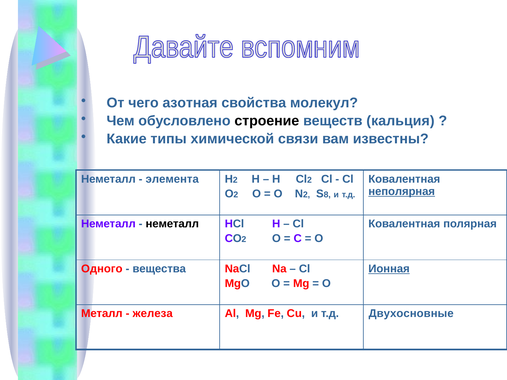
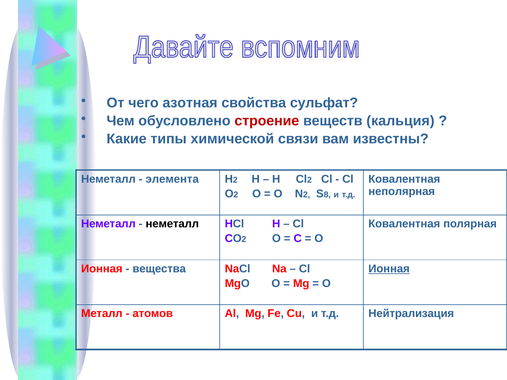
молекул: молекул -> сульфат (324, 103)
строение colour: black -> red (267, 121)
неполярная underline: present -> none (402, 192)
Одного: Одного -> Ионная (102, 269)
железа: железа -> атомов (153, 314)
Двухосновные: Двухосновные -> Нейтрализация (411, 314)
